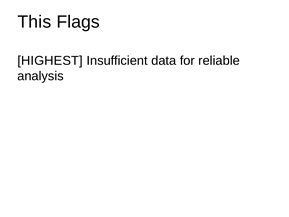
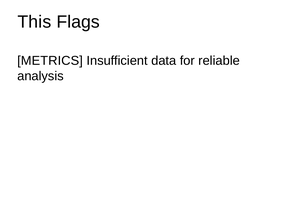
HIGHEST: HIGHEST -> METRICS (50, 61)
